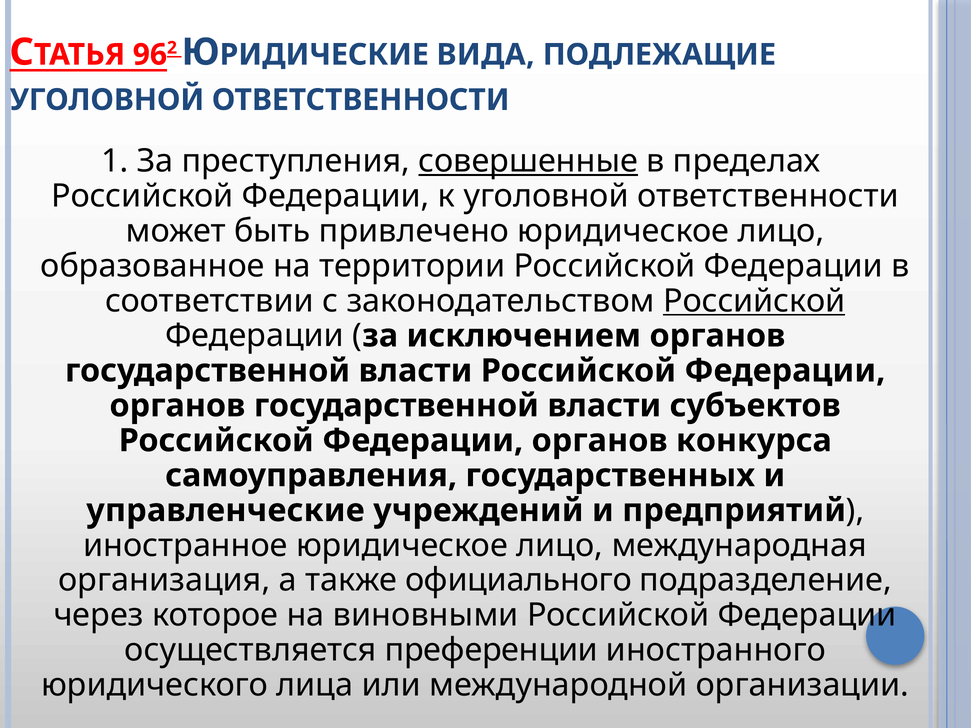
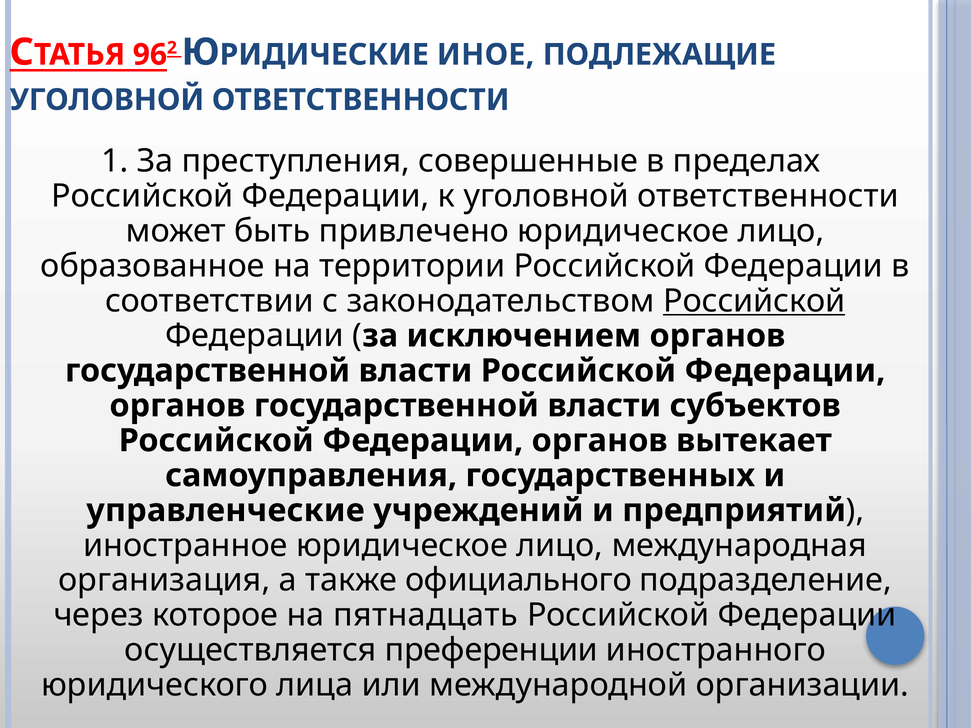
ВИДА: ВИДА -> ИНОЕ (486, 55)
совершенные underline: present -> none (528, 161)
конкурса: конкурса -> вытекает (754, 441)
виновными: виновными -> пятнадцать (426, 615)
